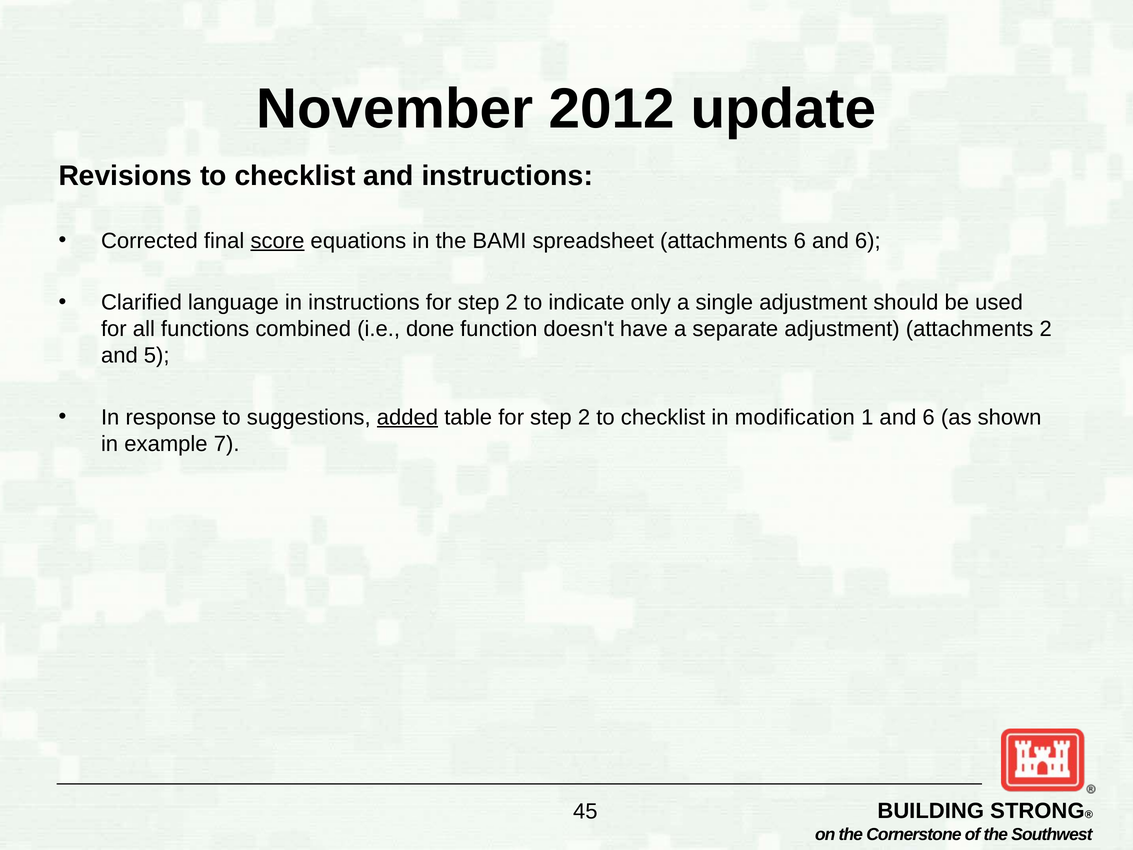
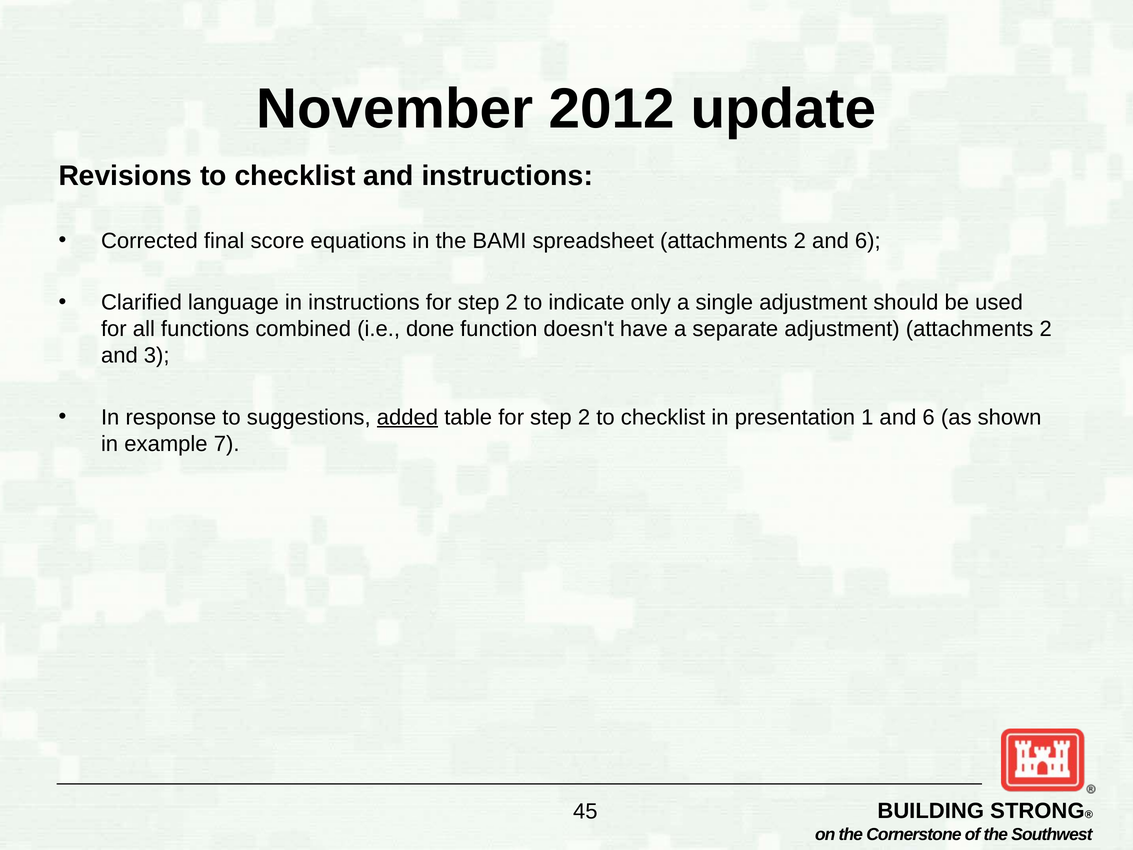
score underline: present -> none (277, 241)
spreadsheet attachments 6: 6 -> 2 (800, 241)
5: 5 -> 3 (157, 355)
modification: modification -> presentation (795, 417)
